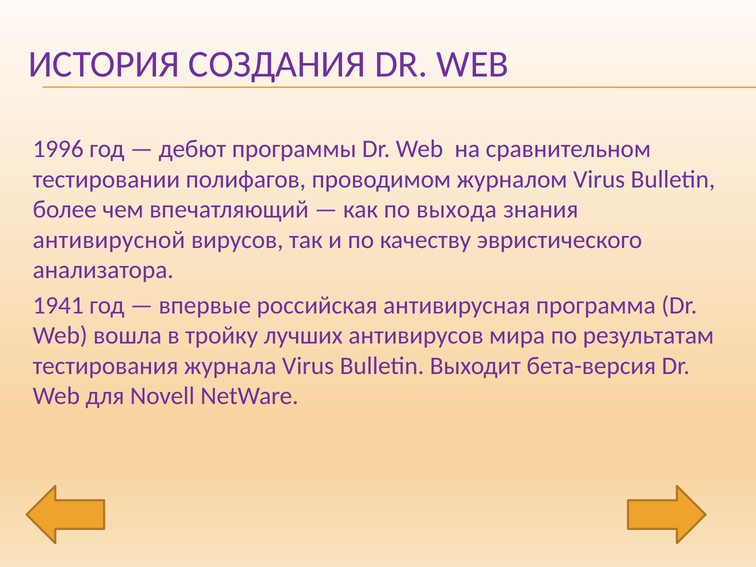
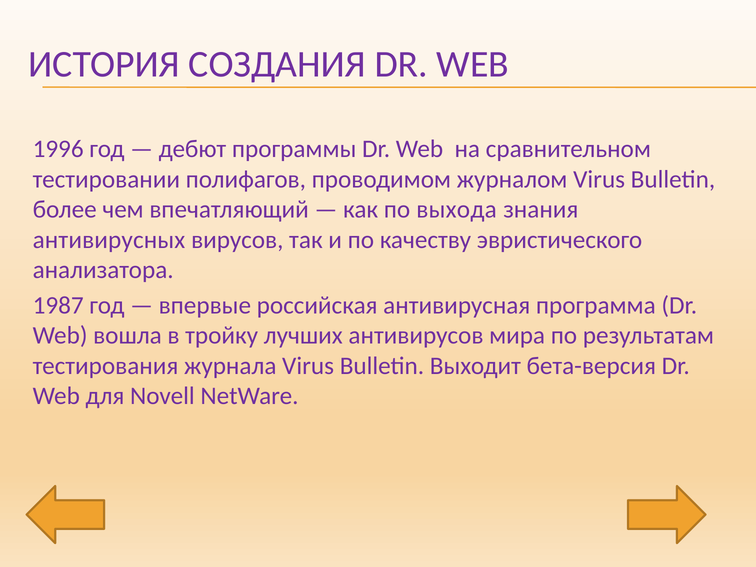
антивирусной: антивирусной -> антивирусных (109, 240)
1941: 1941 -> 1987 (58, 305)
